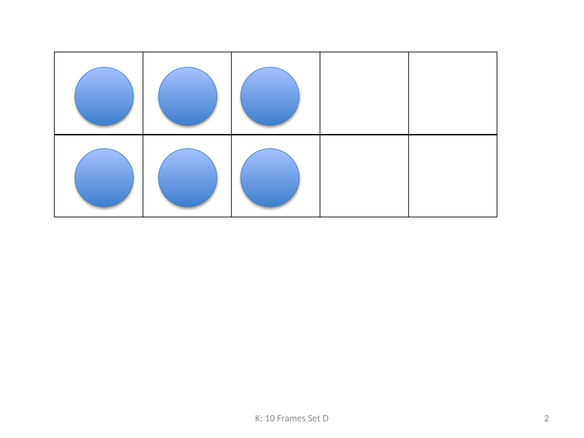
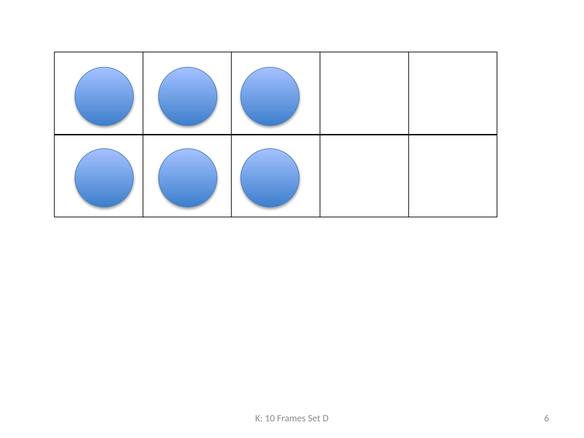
2: 2 -> 6 (547, 418)
